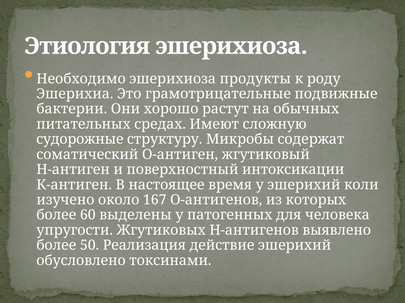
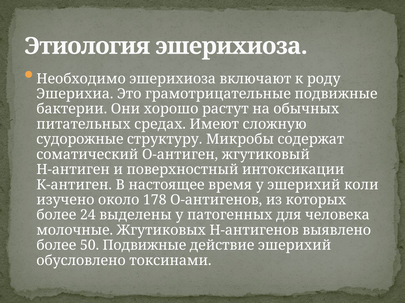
продукты: продукты -> включают (255, 79)
167: 167 -> 178 (155, 200)
60: 60 -> 24 (88, 216)
упругости: упругости -> молочные (75, 231)
50 Реализация: Реализация -> Подвижные (144, 246)
